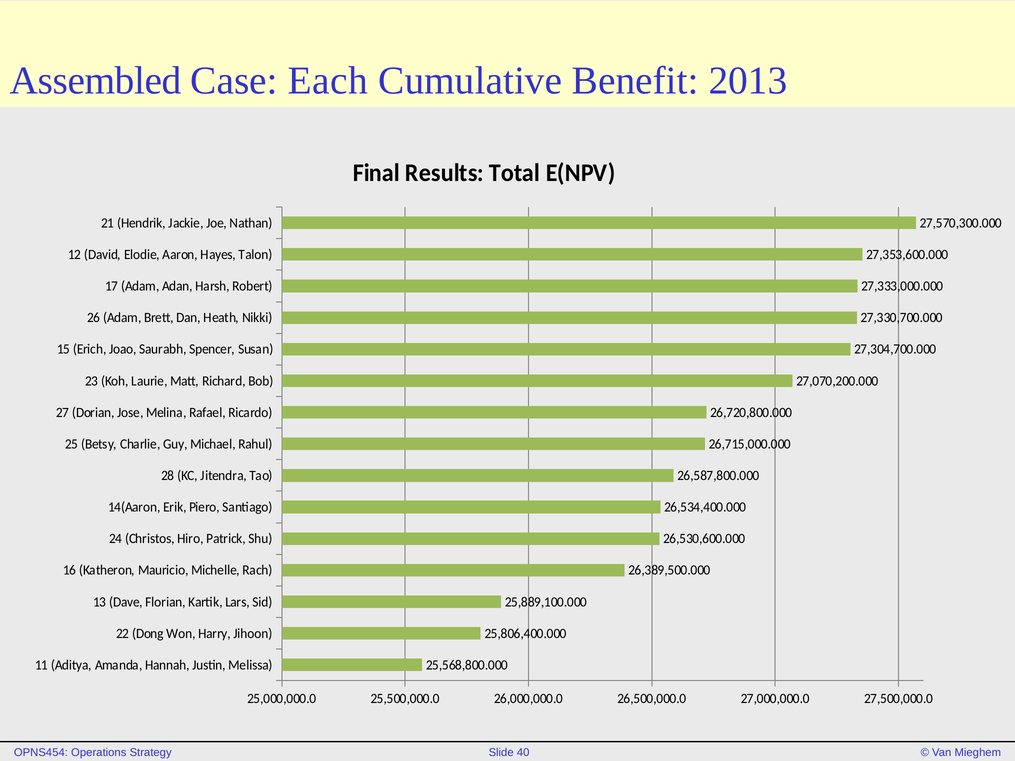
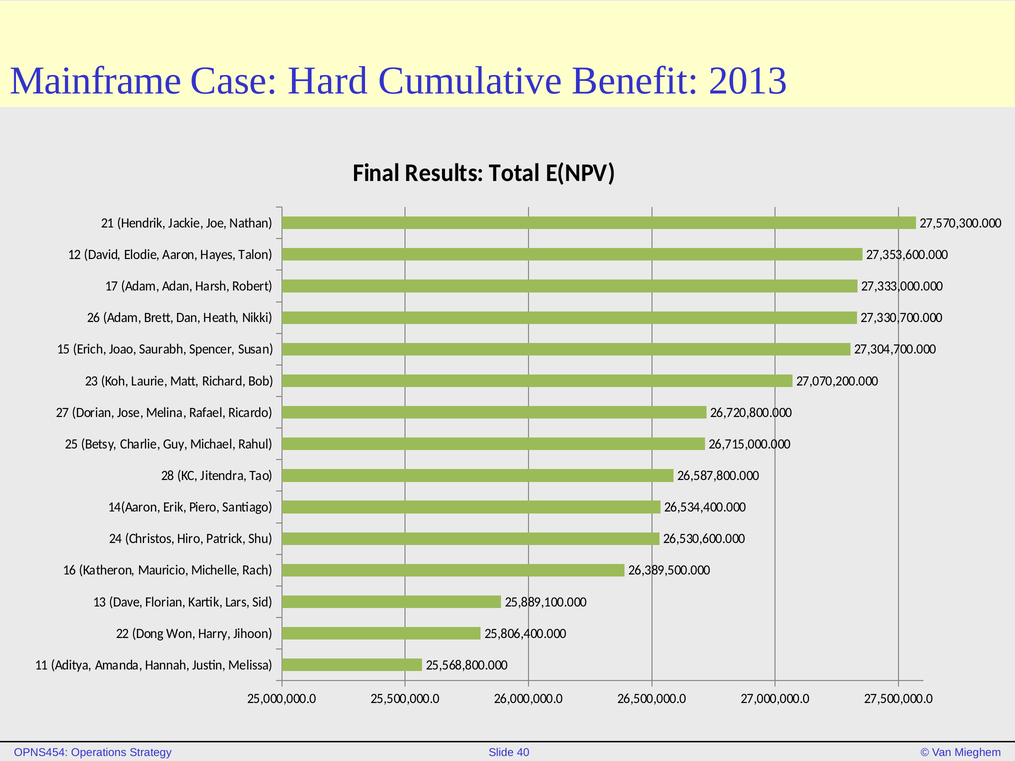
Assembled: Assembled -> Mainframe (96, 81)
Each: Each -> Hard (328, 81)
